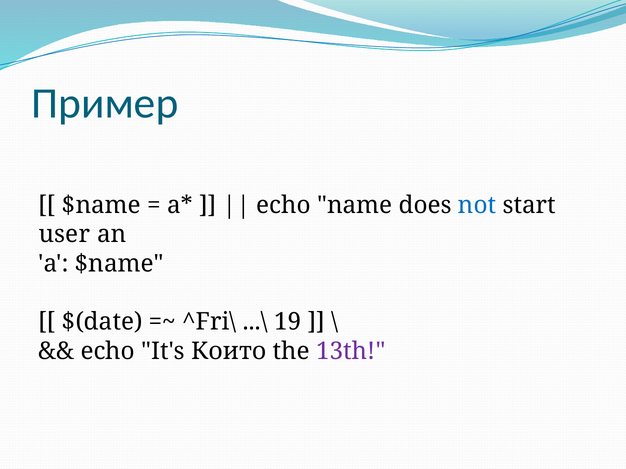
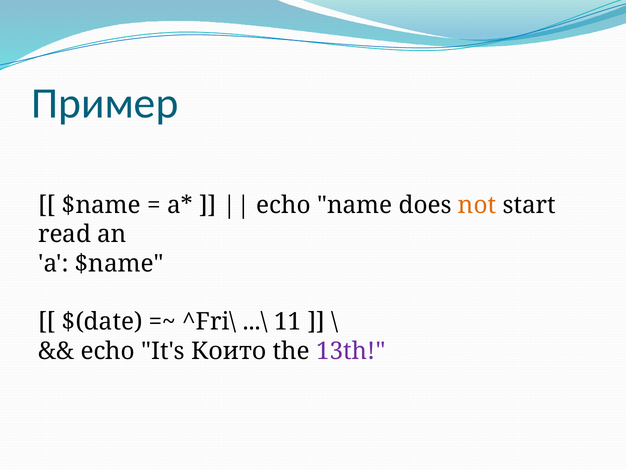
not colour: blue -> orange (477, 205)
user: user -> read (65, 235)
19: 19 -> 11 (288, 322)
